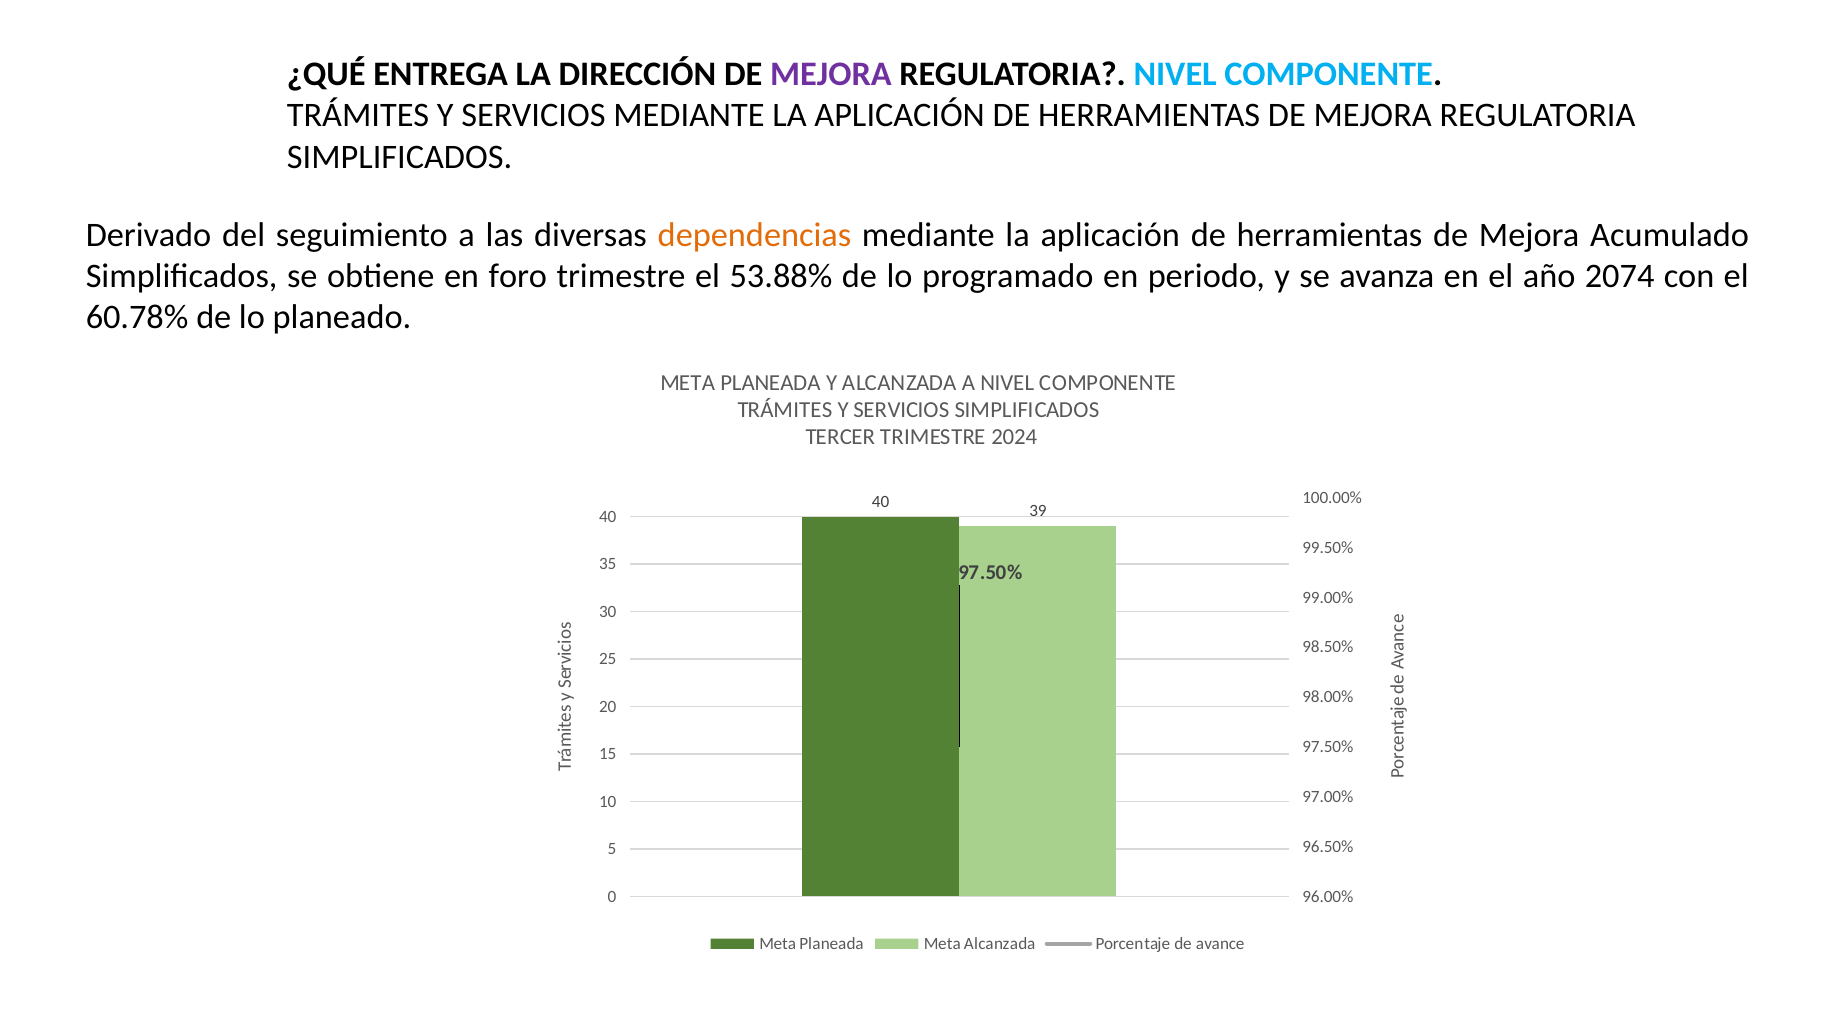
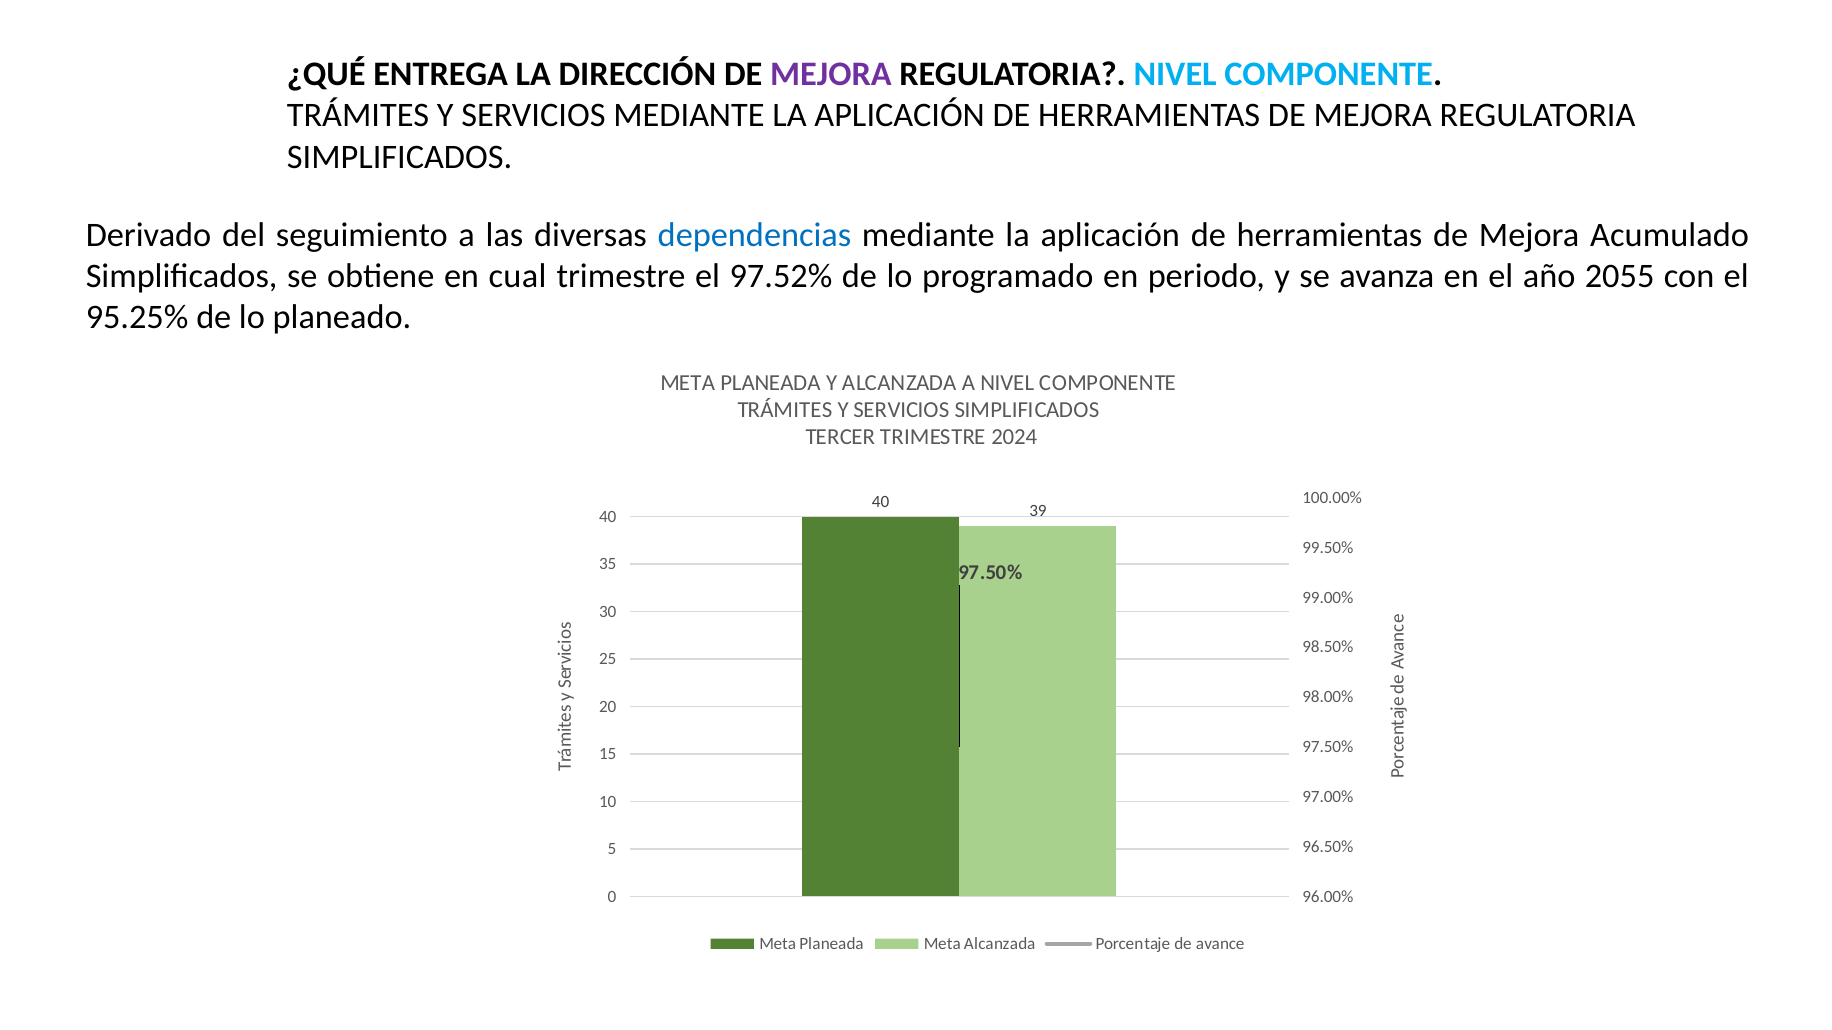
dependencias colour: orange -> blue (755, 235)
foro: foro -> cual (518, 276)
53.88%: 53.88% -> 97.52% (781, 276)
2074: 2074 -> 2055 (1620, 276)
60.78%: 60.78% -> 95.25% (137, 318)
